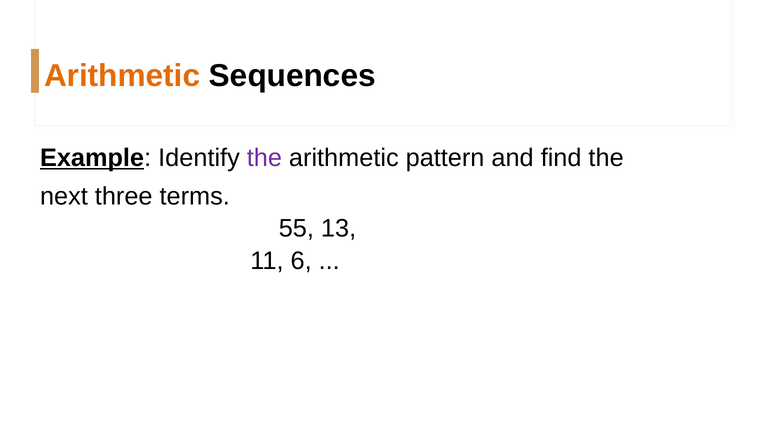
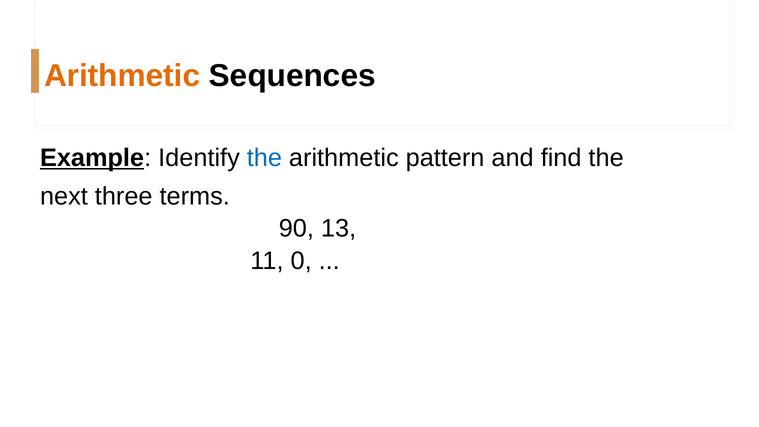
the colour: purple -> blue (264, 158)
55: 55 -> 90 (296, 228)
6: 6 -> 0 (301, 261)
